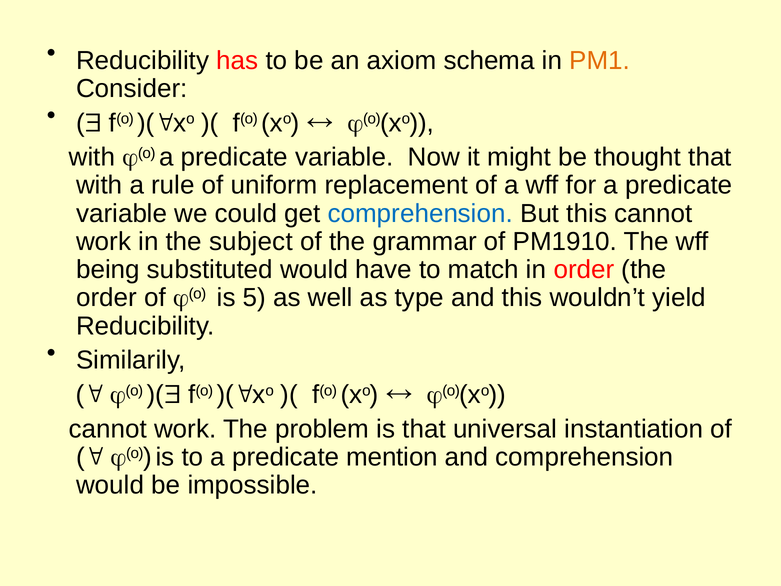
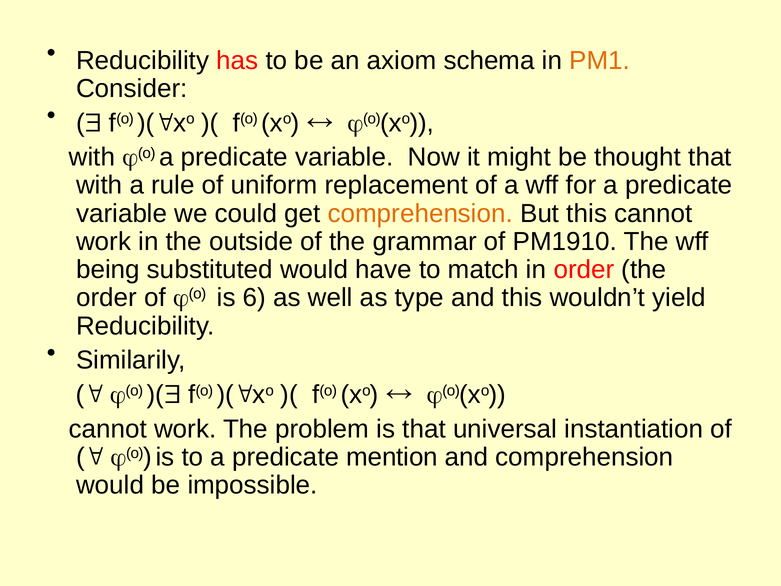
comprehension colour: blue -> orange (420, 213)
subject: subject -> outside (251, 242)
5: 5 -> 6 (254, 298)
